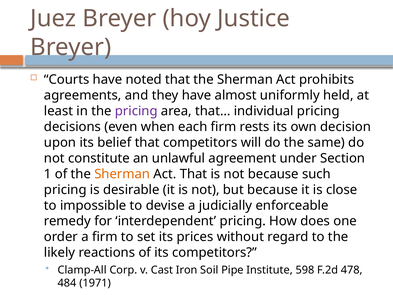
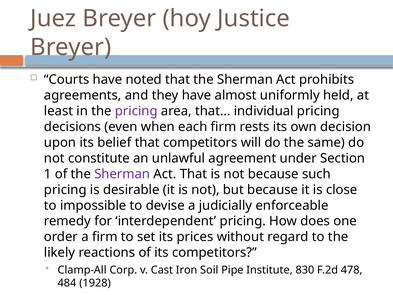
Sherman colour: orange -> purple (122, 174)
598: 598 -> 830 (305, 270)
1971: 1971 -> 1928 (95, 283)
